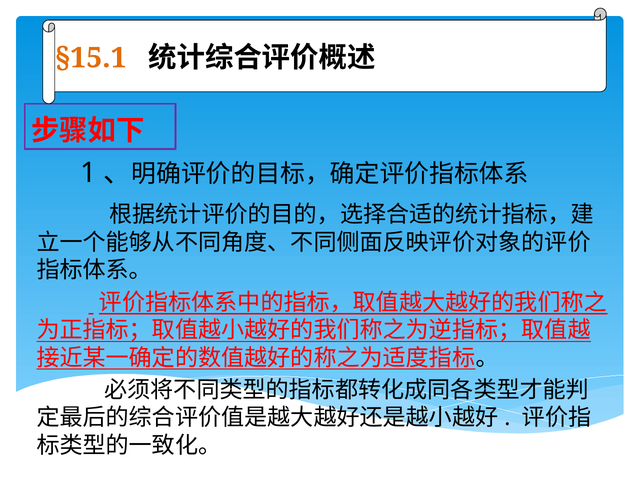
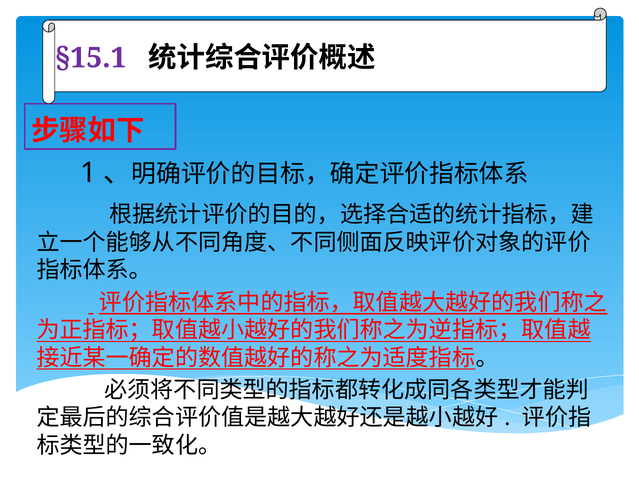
§15.1 colour: orange -> purple (91, 58)
